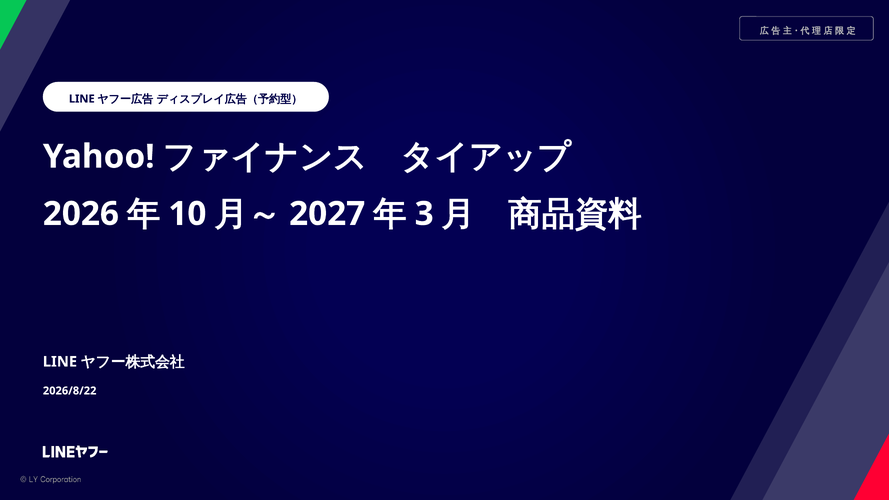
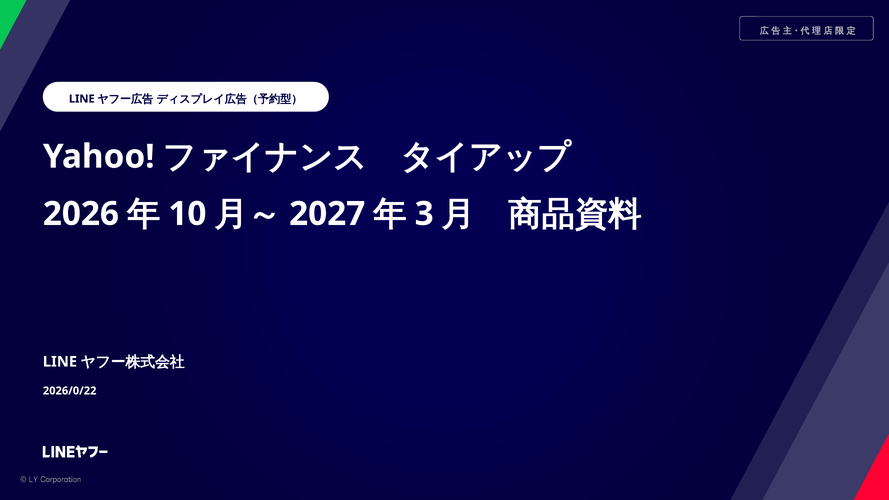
2026/8/22: 2026/8/22 -> 2026/0/22 (70, 391)
